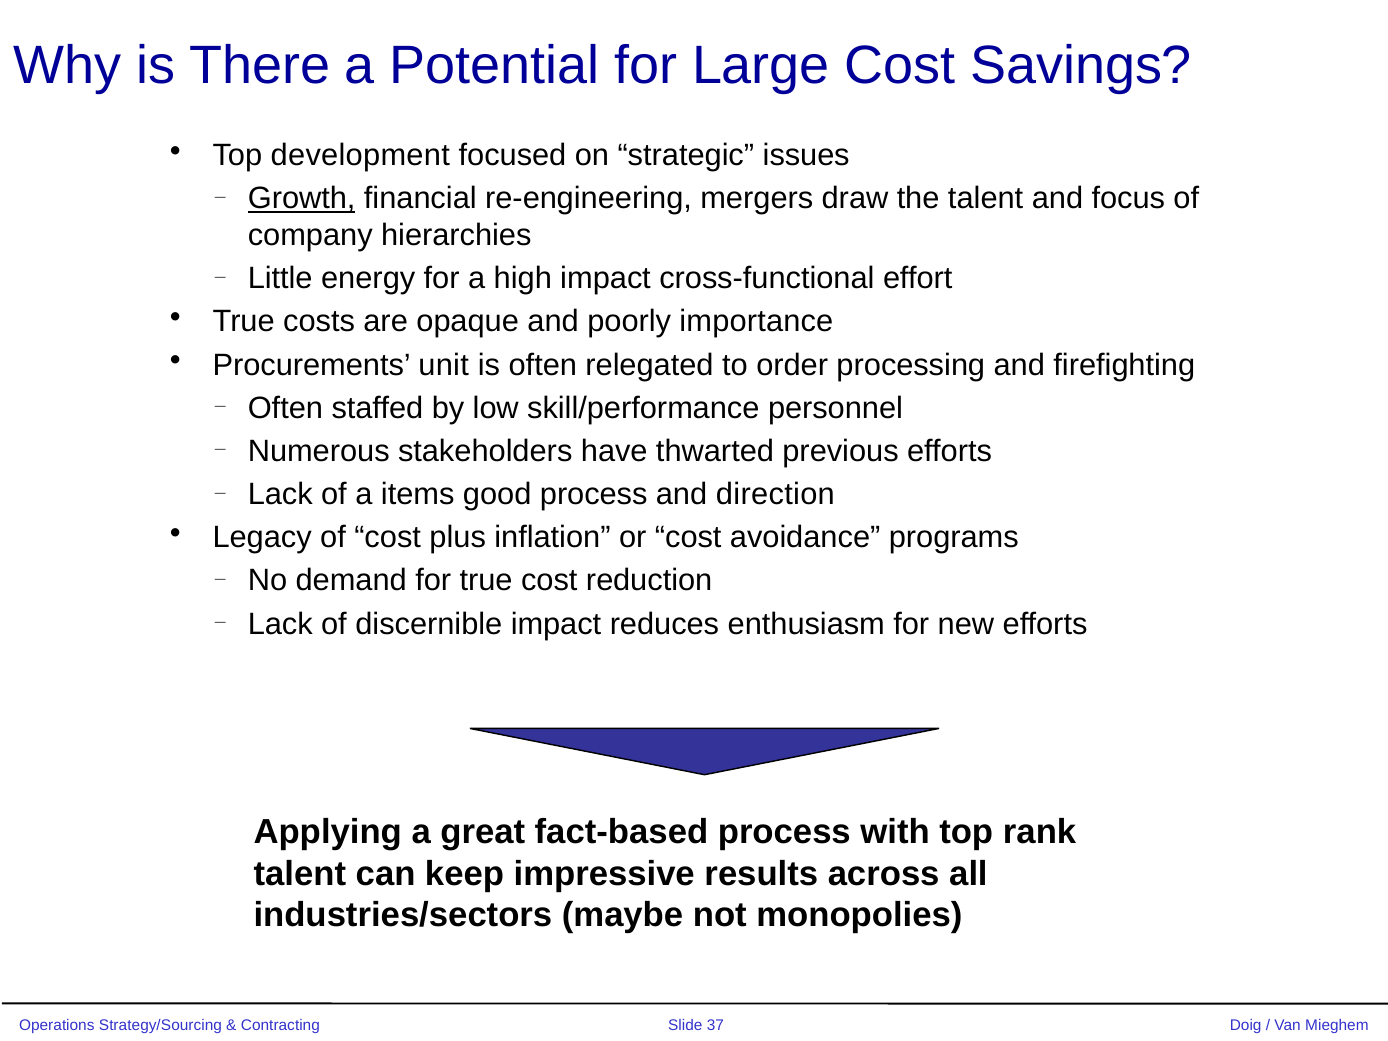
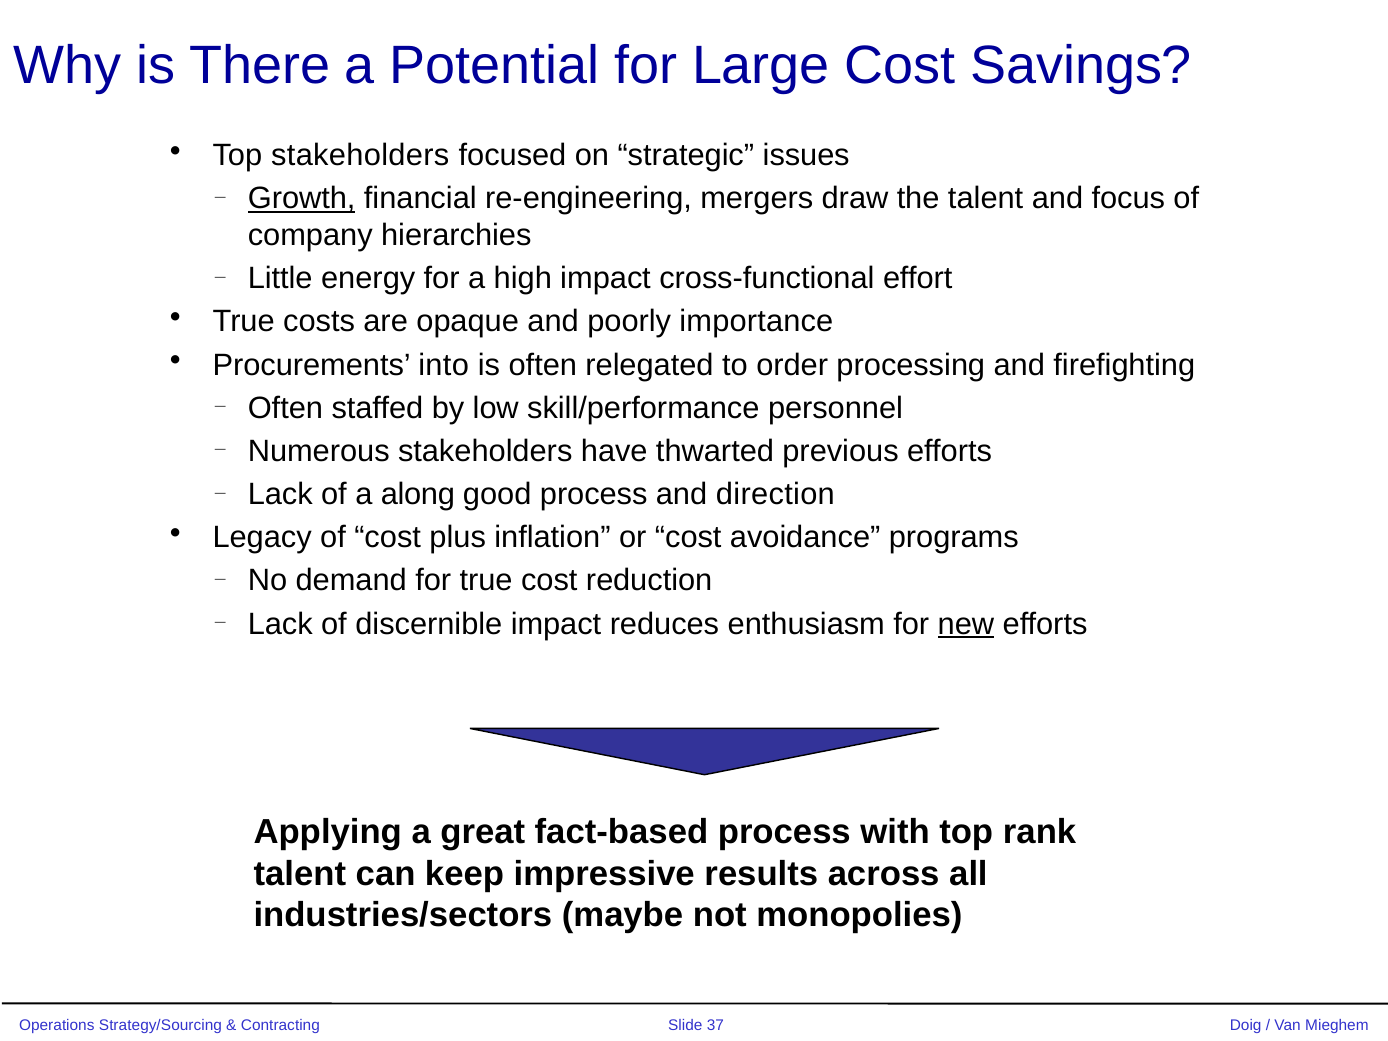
Top development: development -> stakeholders (360, 155)
unit: unit -> into (444, 365)
items: items -> along (418, 494)
new underline: none -> present (966, 624)
